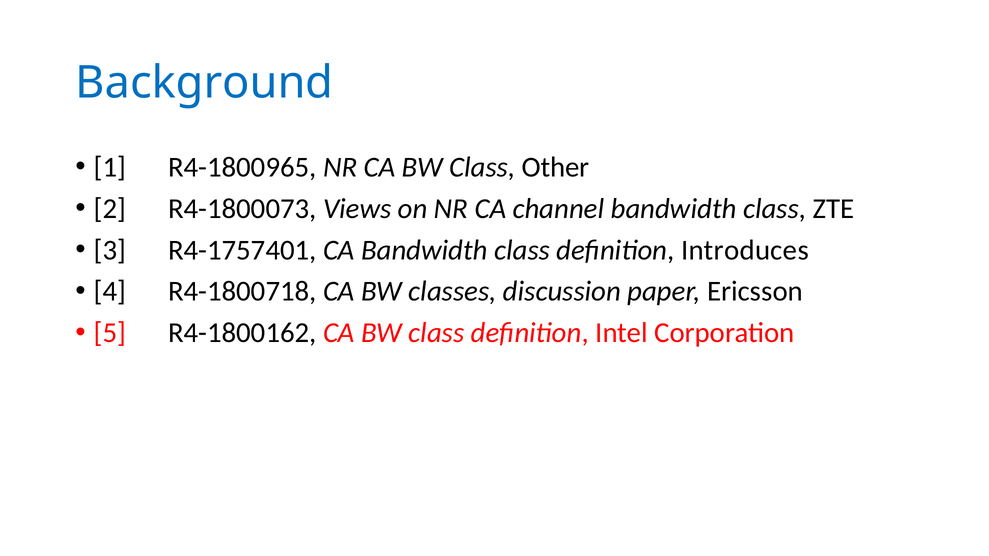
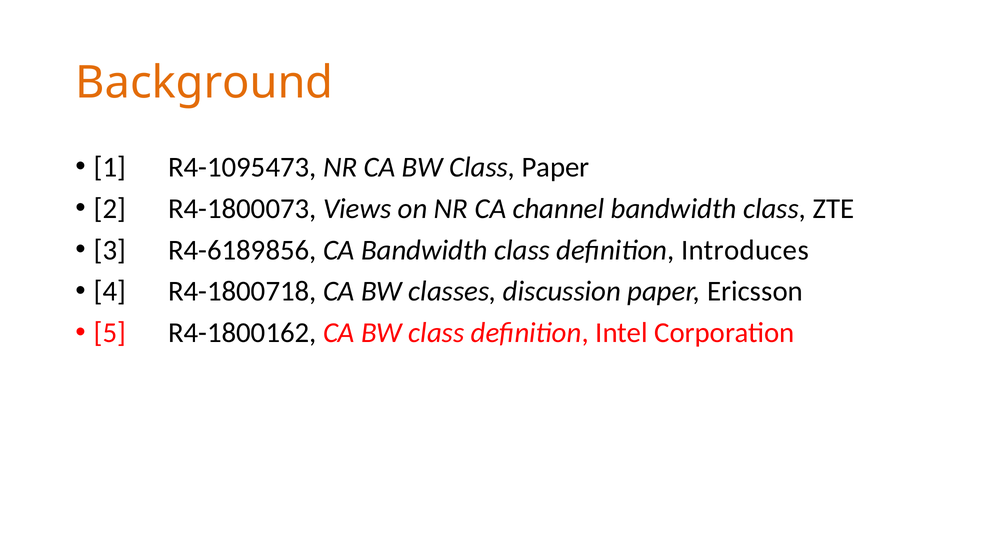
Background colour: blue -> orange (204, 83)
R4-1800965: R4-1800965 -> R4-1095473 (242, 167)
Class Other: Other -> Paper (556, 167)
R4-1757401: R4-1757401 -> R4-6189856 (242, 250)
